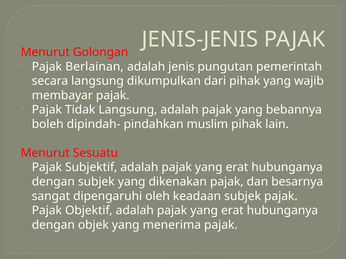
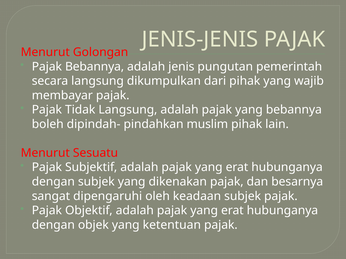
Pajak Berlainan: Berlainan -> Bebannya (95, 67)
menerima: menerima -> ketentuan (172, 225)
